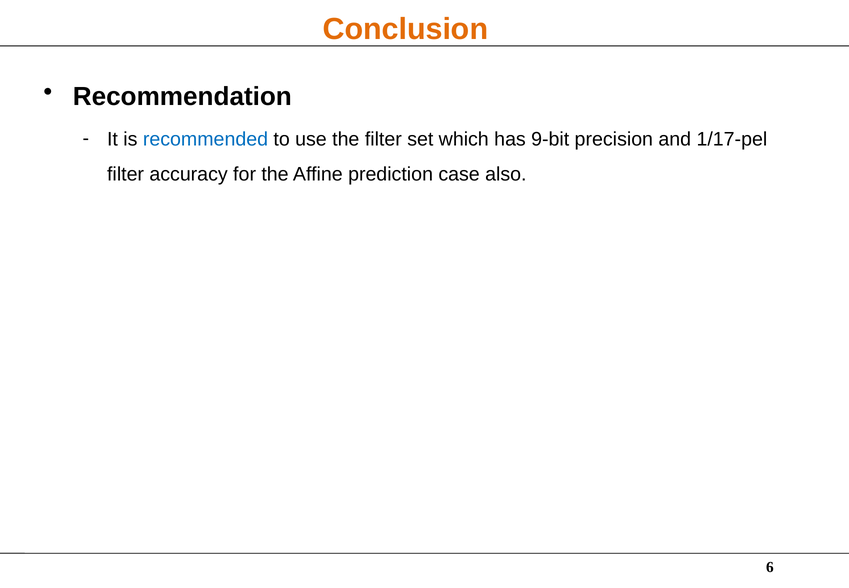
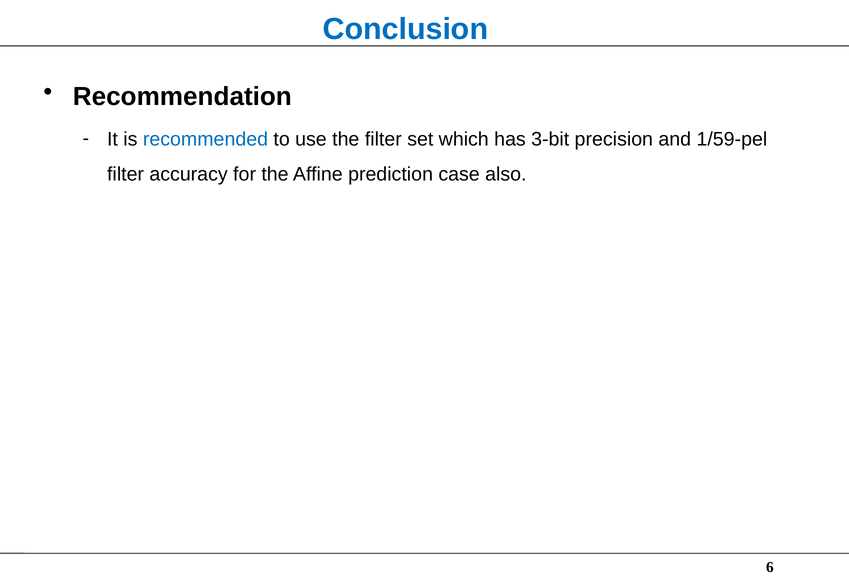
Conclusion colour: orange -> blue (405, 29)
9-bit: 9-bit -> 3-bit (550, 139)
1/17-pel: 1/17-pel -> 1/59-pel (732, 139)
